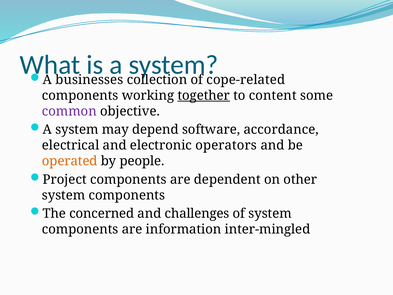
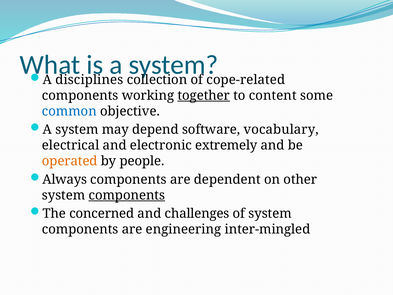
businesses: businesses -> disciplines (89, 80)
common colour: purple -> blue (69, 111)
accordance: accordance -> vocabulary (281, 130)
operators: operators -> extremely (226, 145)
Project: Project -> Always (65, 179)
components underline: none -> present (127, 195)
information: information -> engineering (183, 229)
